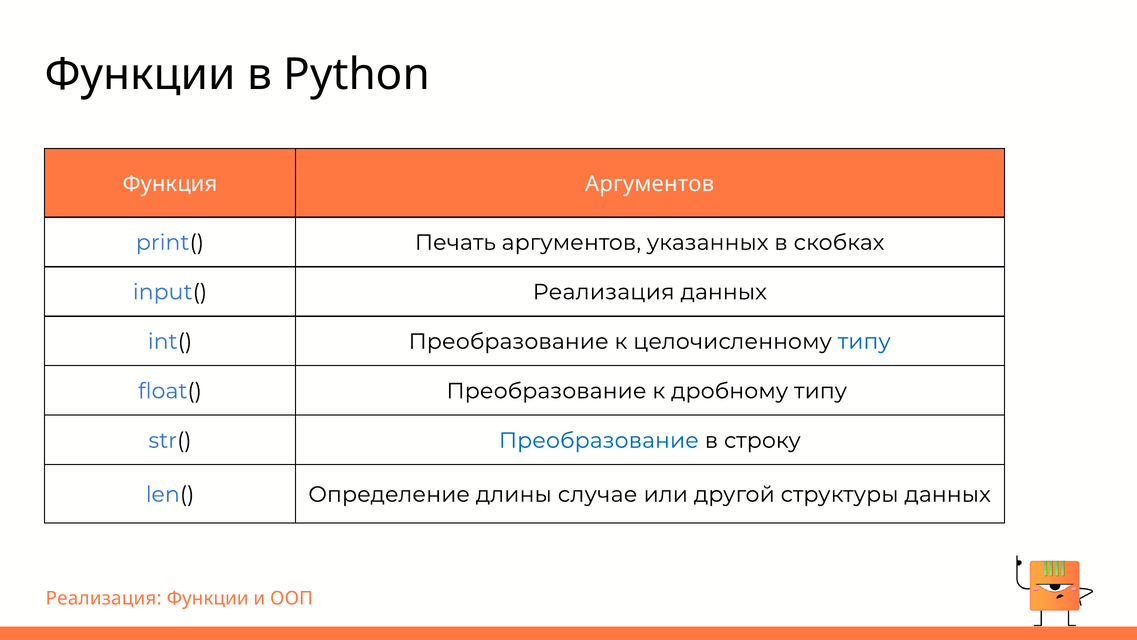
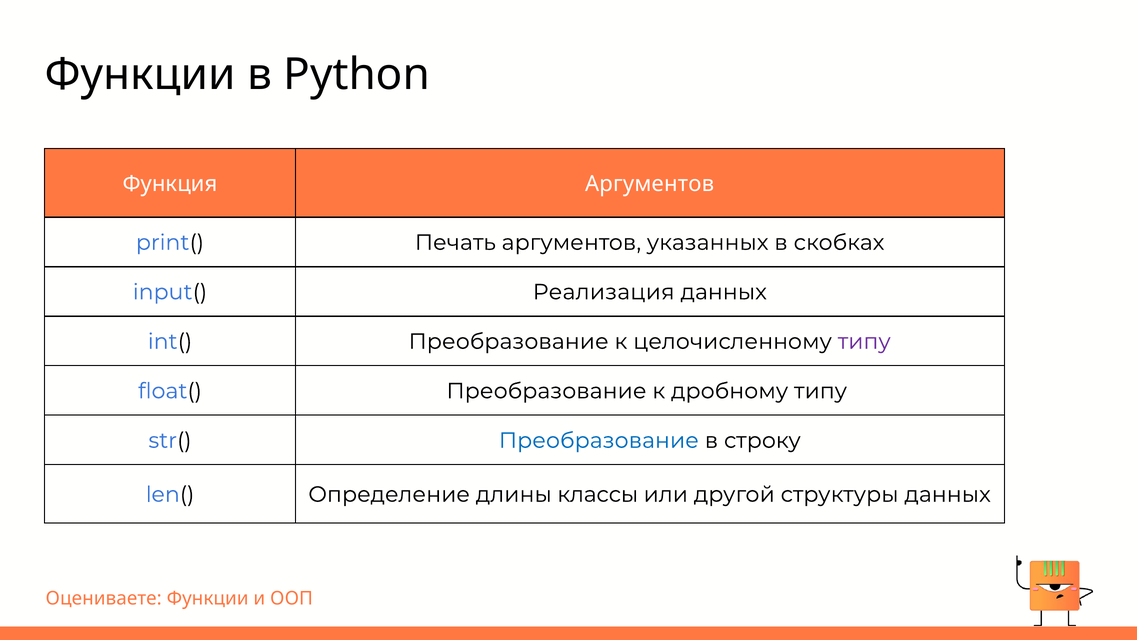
типу colour: blue -> purple (864, 341)
случае: случае -> классы (598, 494)
Реализация: Реализация -> Оцениваете (104, 598)
